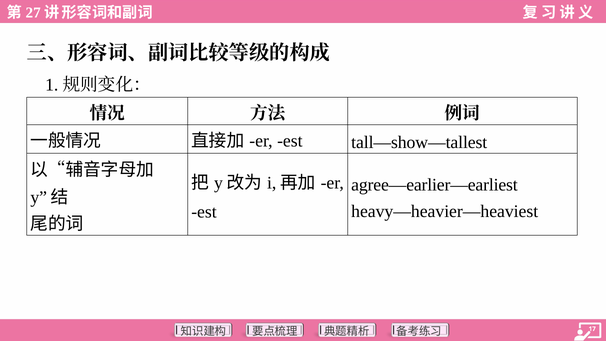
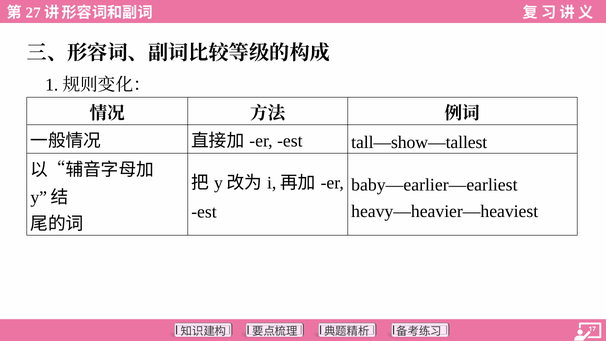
agree—earlier—earliest: agree—earlier—earliest -> baby—earlier—earliest (434, 185)
